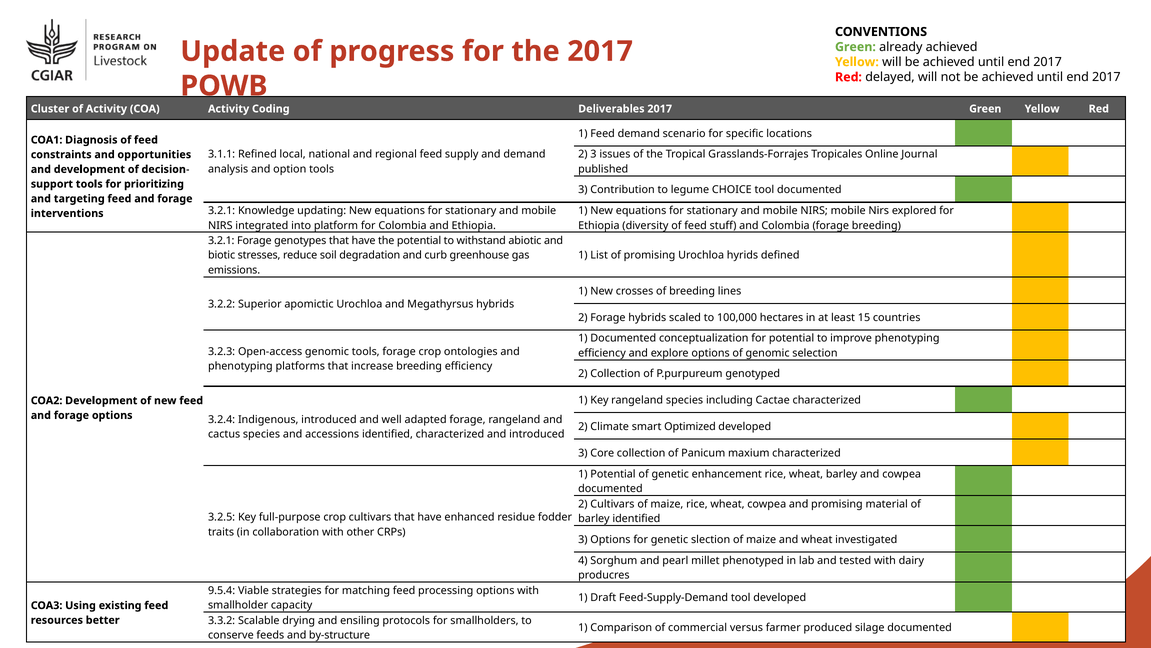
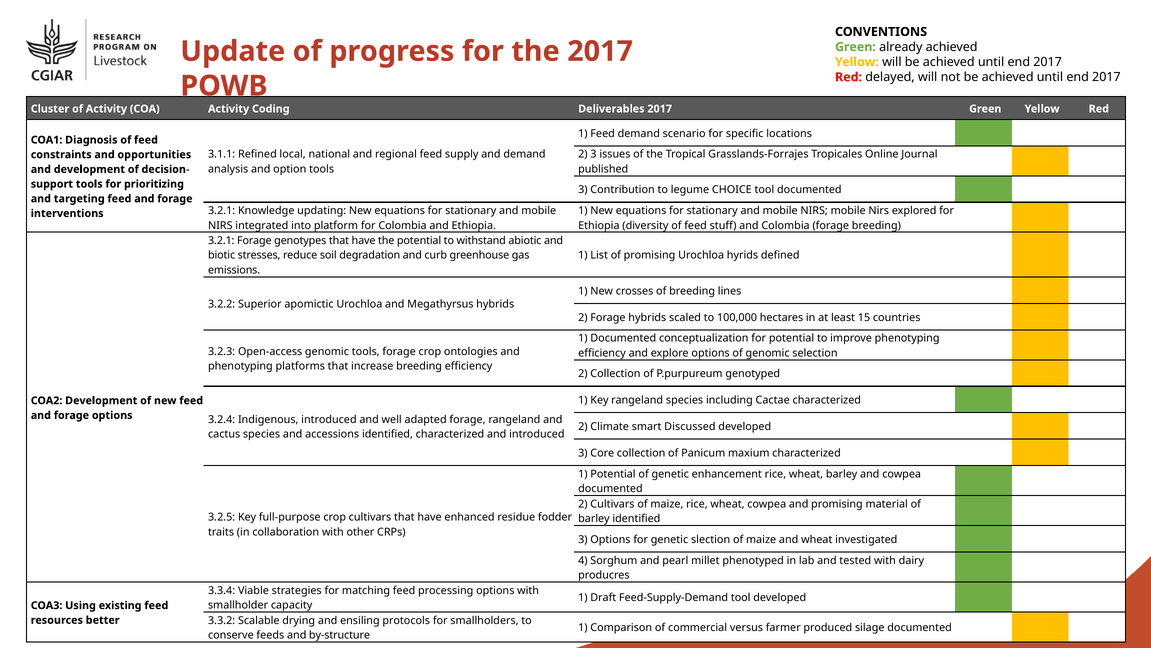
Optimized: Optimized -> Discussed (690, 426)
9.5.4: 9.5.4 -> 3.3.4 (222, 590)
